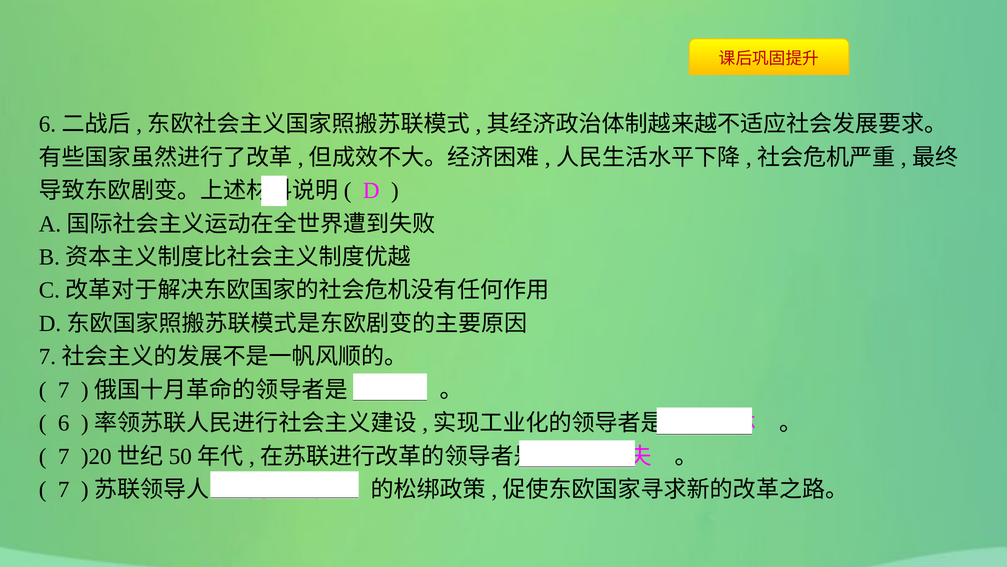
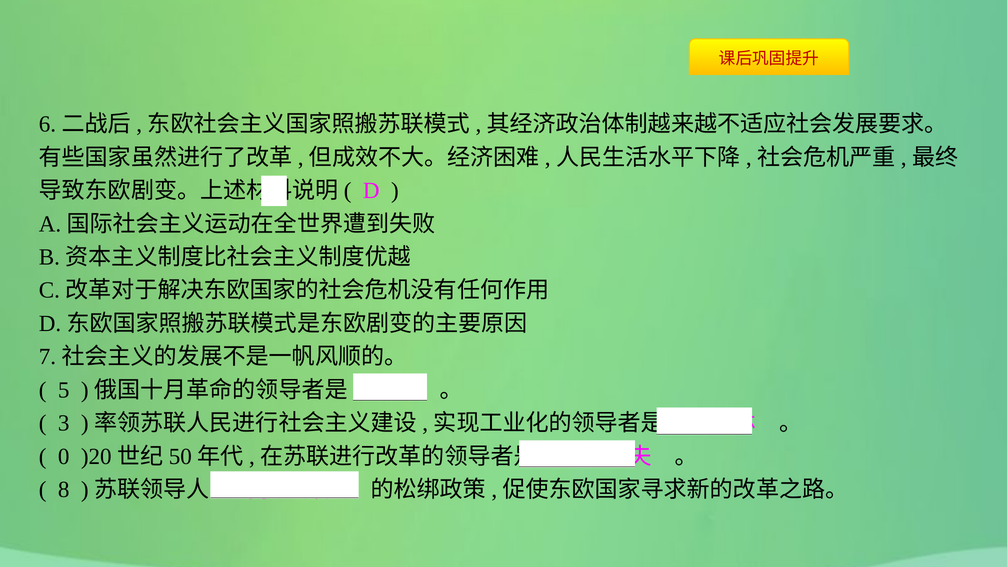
7: 7 -> 5 (64, 390)
6: 6 -> 3 (64, 423)
7: 7 -> 0 (64, 456)
7: 7 -> 8 (64, 489)
